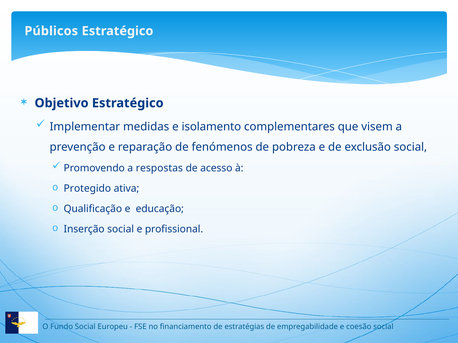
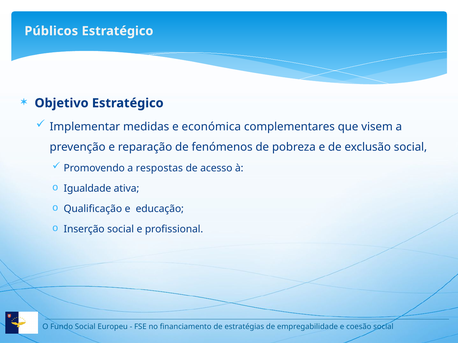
isolamento: isolamento -> económica (211, 127)
Protegido: Protegido -> Igualdade (87, 189)
